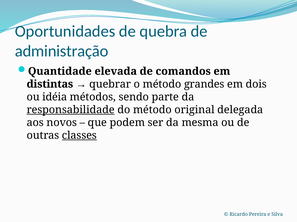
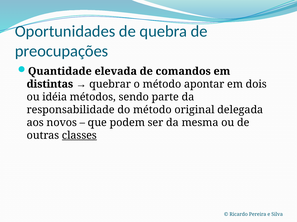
administração: administração -> preocupações (62, 51)
grandes: grandes -> apontar (204, 84)
responsabilidade underline: present -> none (71, 110)
